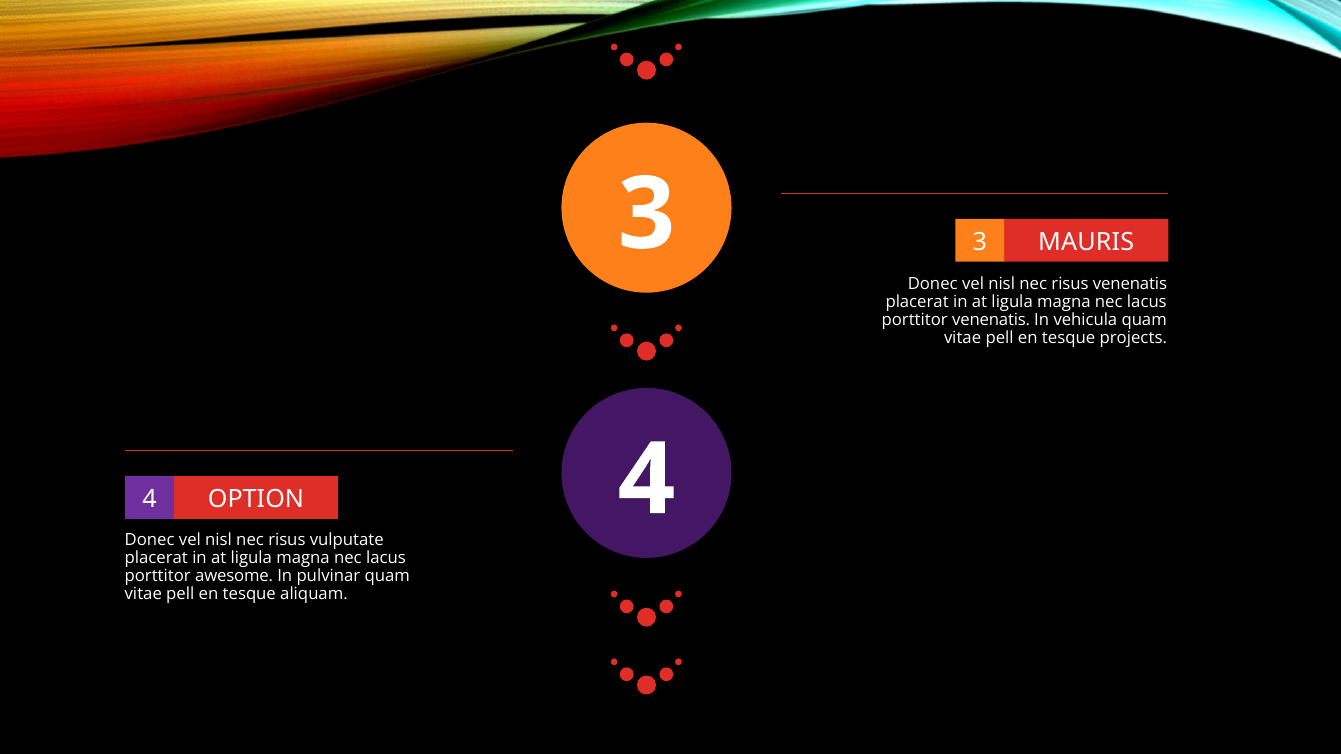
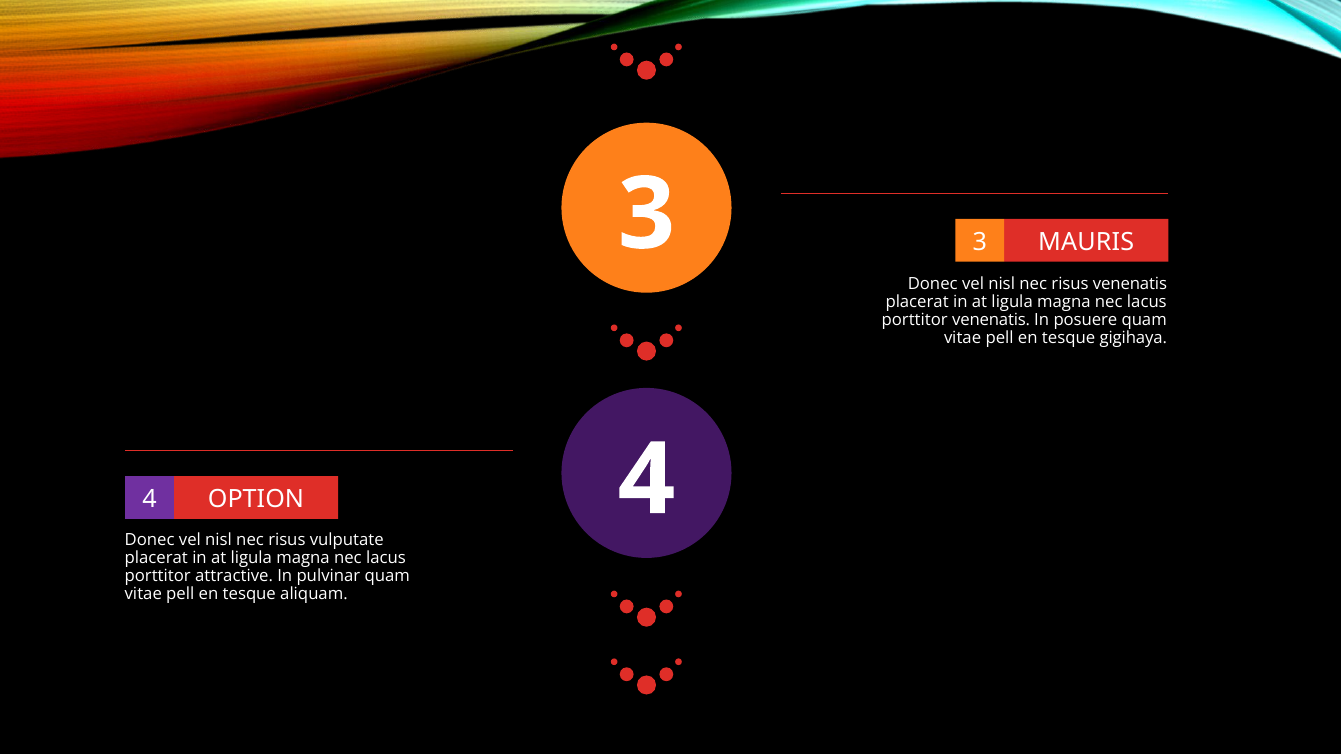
vehicula: vehicula -> posuere (1085, 320)
projects: projects -> gigihaya (1133, 338)
awesome: awesome -> attractive (234, 576)
